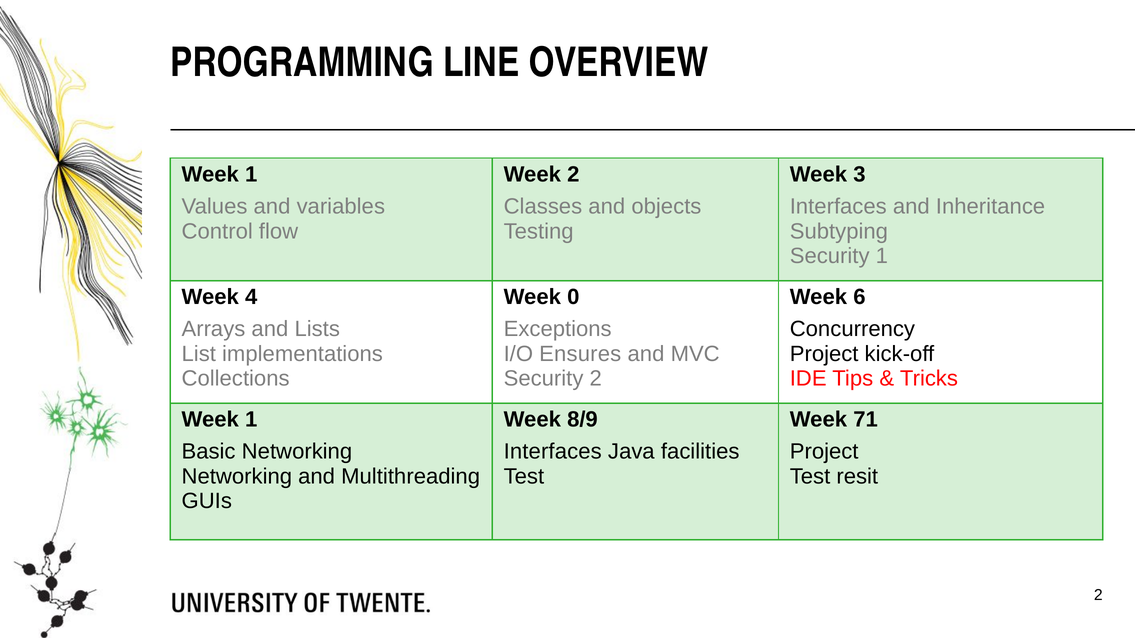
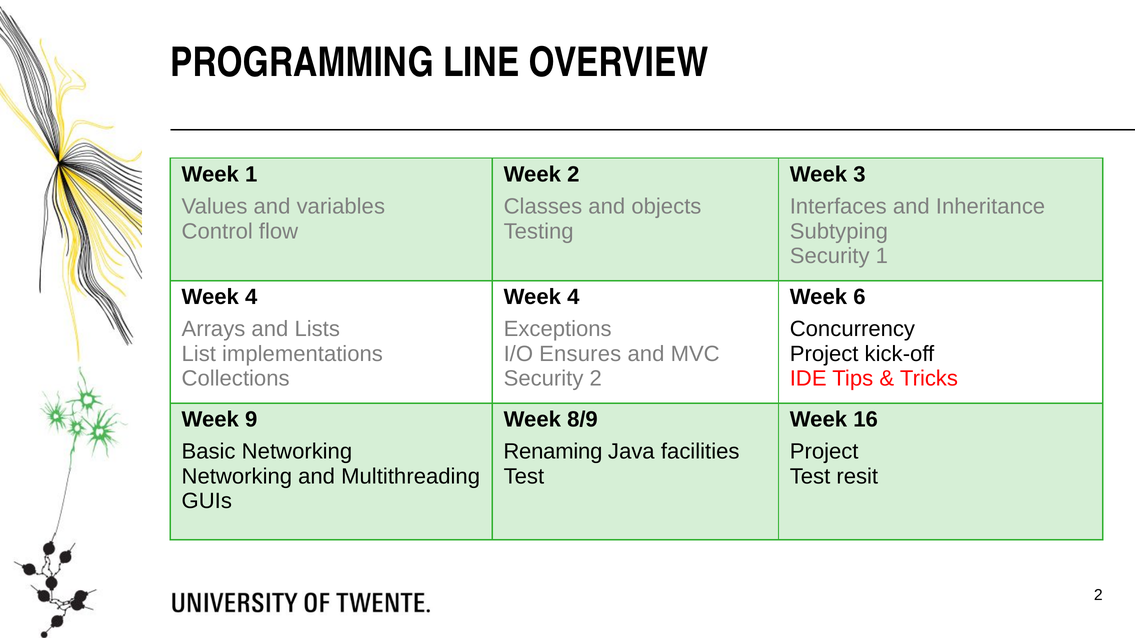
0: 0 -> 4 (573, 297)
1: 1 -> 9 (251, 420)
71: 71 -> 16 (866, 420)
Interfaces: Interfaces -> Renaming (553, 452)
